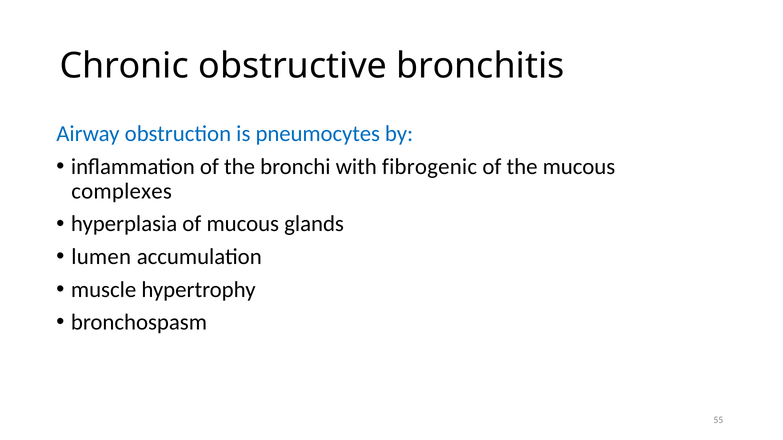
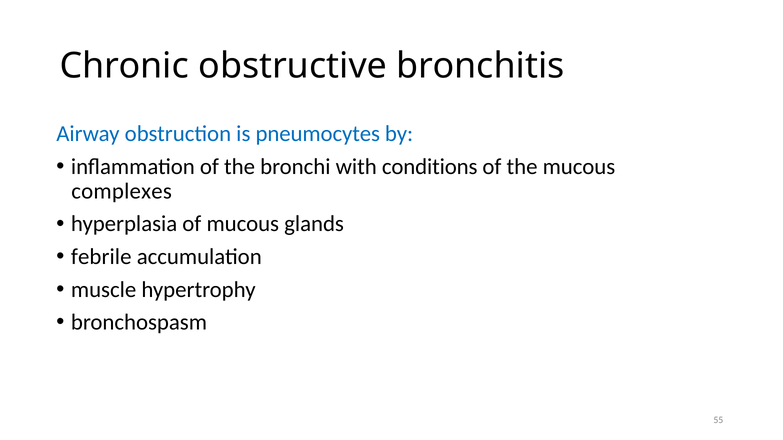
fibrogenic: fibrogenic -> conditions (430, 167)
lumen: lumen -> febrile (101, 257)
